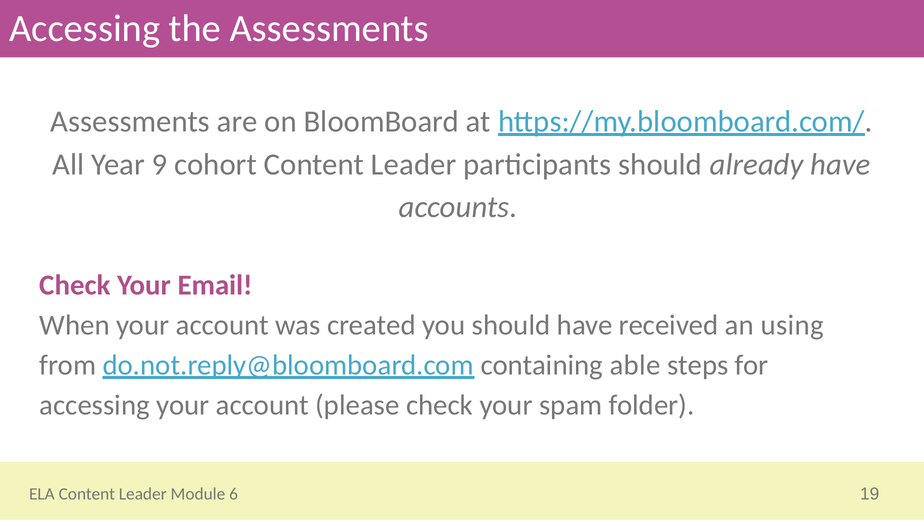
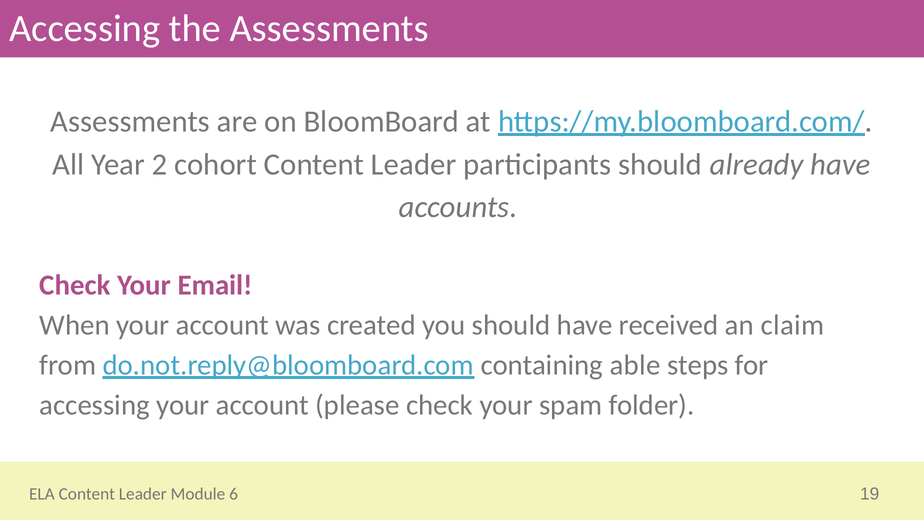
9: 9 -> 2 (160, 165)
using: using -> claim (792, 325)
